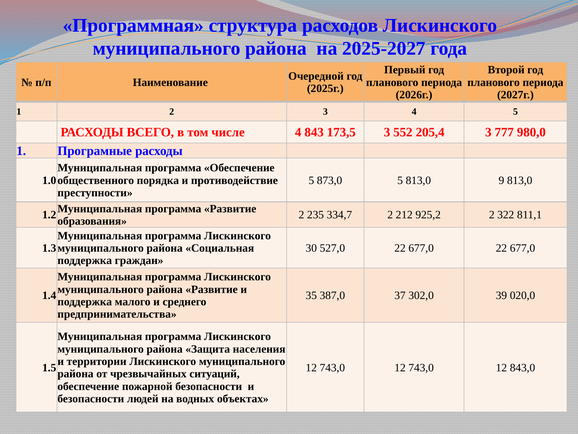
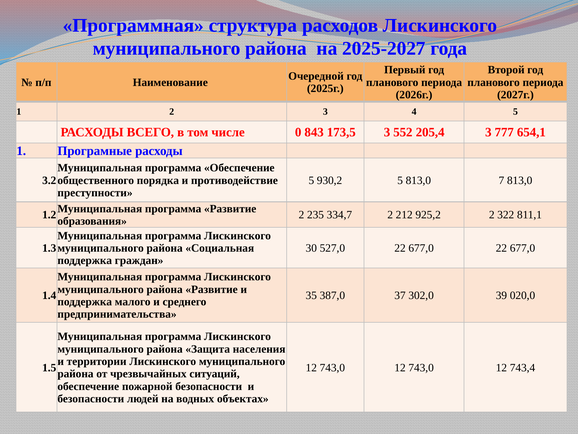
числе 4: 4 -> 0 (298, 132)
980,0: 980,0 -> 654,1 (531, 132)
1.0: 1.0 -> 3.2 (49, 180)
873,0: 873,0 -> 930,2 (330, 180)
9: 9 -> 7 (501, 180)
843,0: 843,0 -> 743,4 (523, 367)
